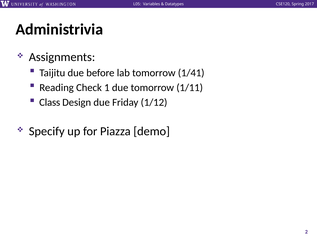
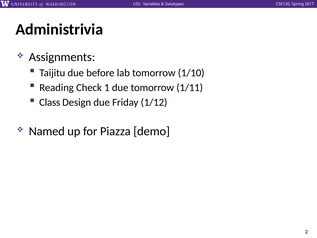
1/41: 1/41 -> 1/10 (191, 73)
Specify: Specify -> Named (47, 131)
